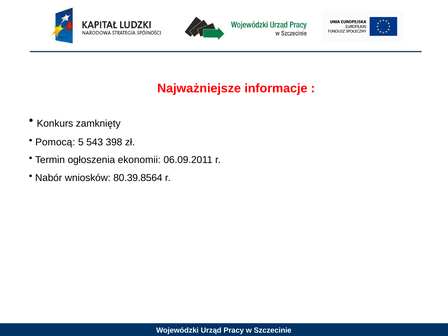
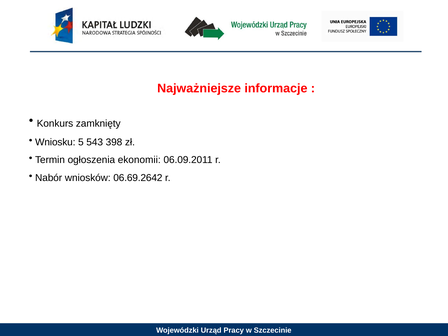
Pomocą: Pomocą -> Wniosku (55, 142)
80.39.8564: 80.39.8564 -> 06.69.2642 (138, 178)
